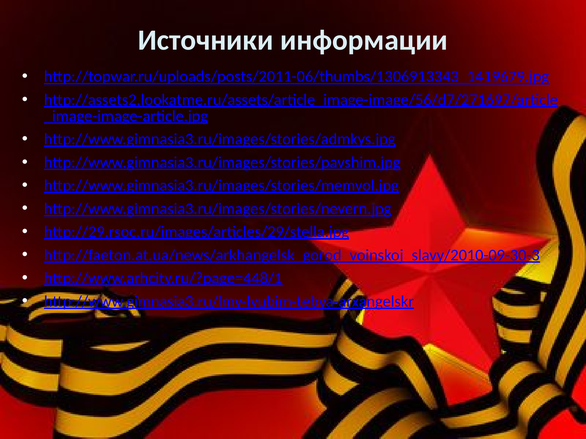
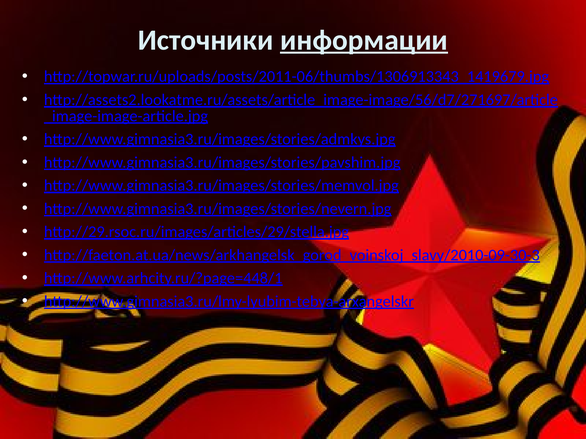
информации underline: none -> present (364, 40)
